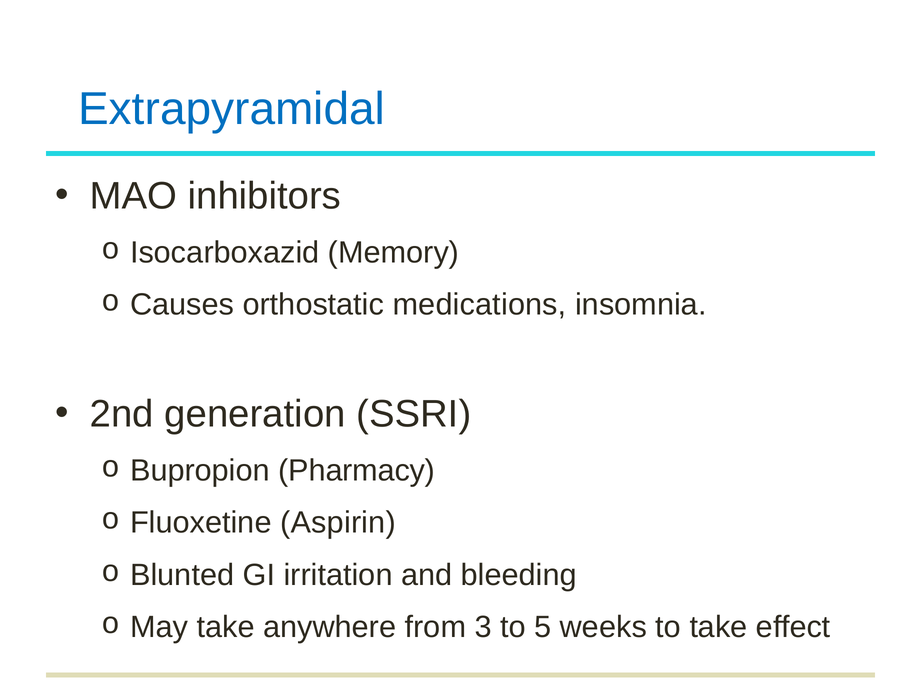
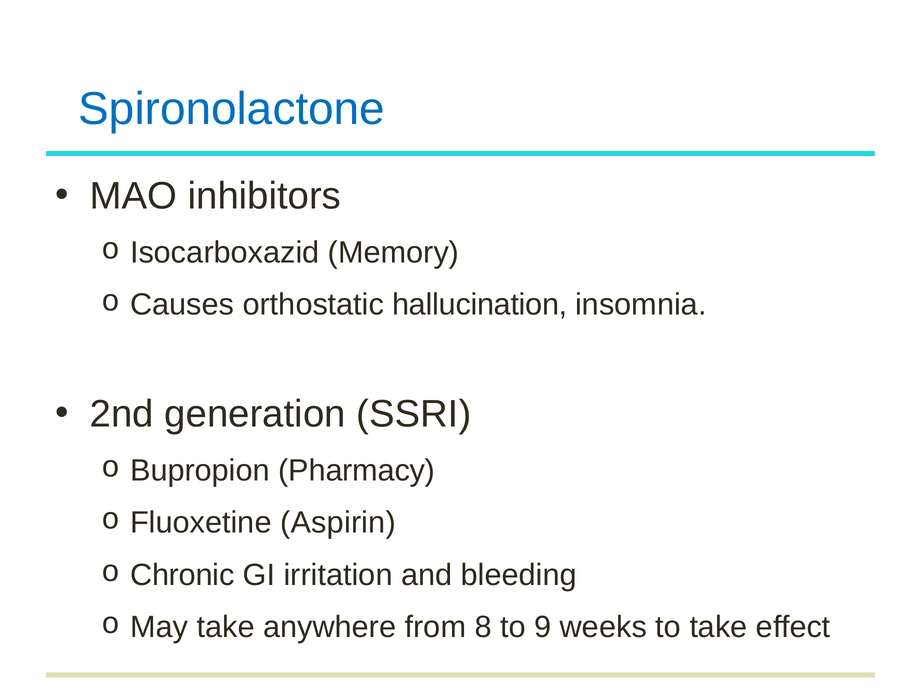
Extrapyramidal: Extrapyramidal -> Spironolactone (232, 109)
medications: medications -> hallucination (480, 305)
Blunted: Blunted -> Chronic (182, 575)
3: 3 -> 8 (483, 627)
5: 5 -> 9 (543, 627)
